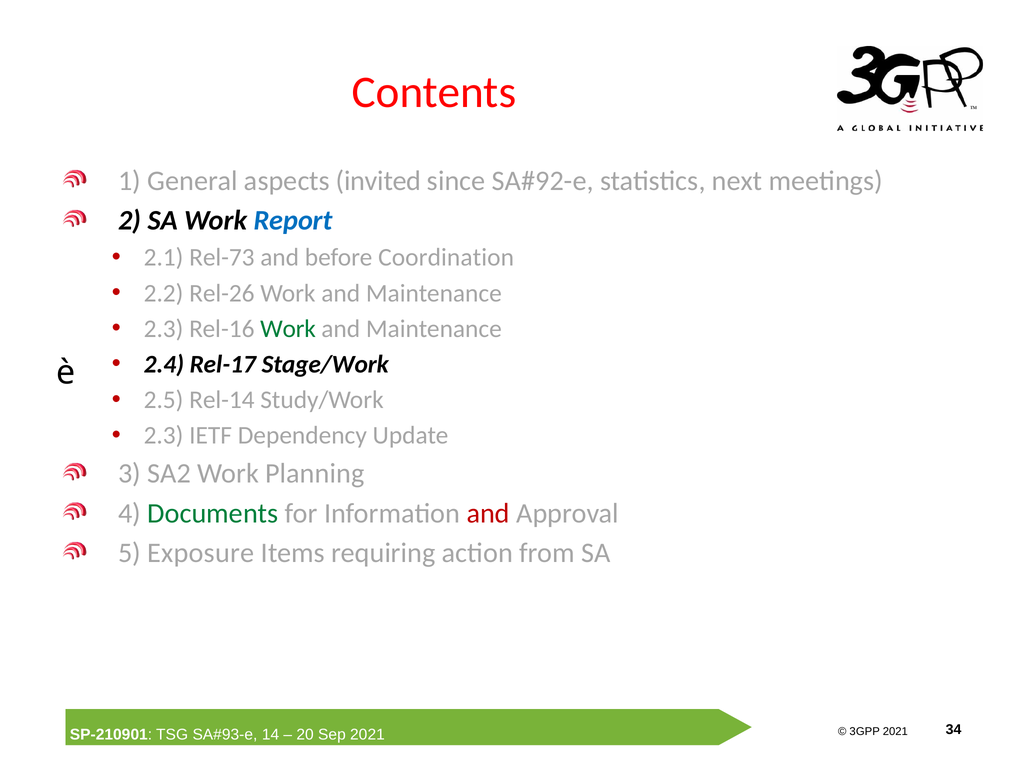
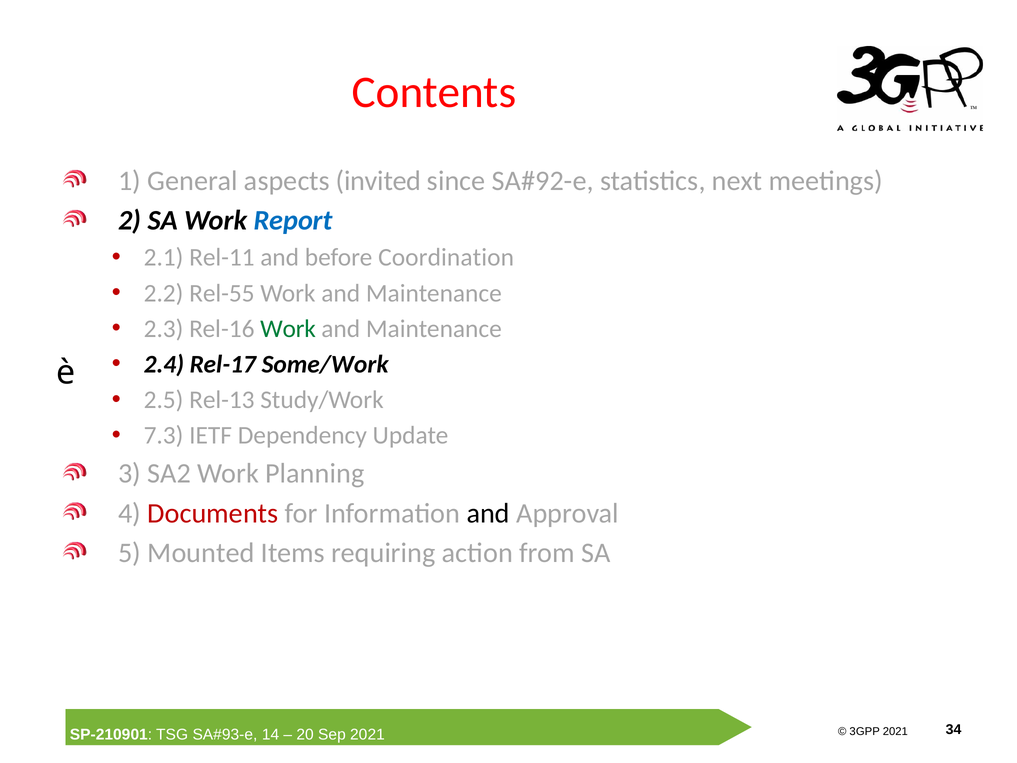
Rel-73: Rel-73 -> Rel-11 (222, 257)
Rel-26: Rel-26 -> Rel-55 (222, 293)
Stage/Work: Stage/Work -> Some/Work (325, 364)
Rel-14: Rel-14 -> Rel-13 (222, 400)
2.3: 2.3 -> 7.3 (164, 435)
Documents colour: green -> red (213, 513)
and colour: red -> black (488, 513)
Exposure: Exposure -> Mounted (201, 553)
